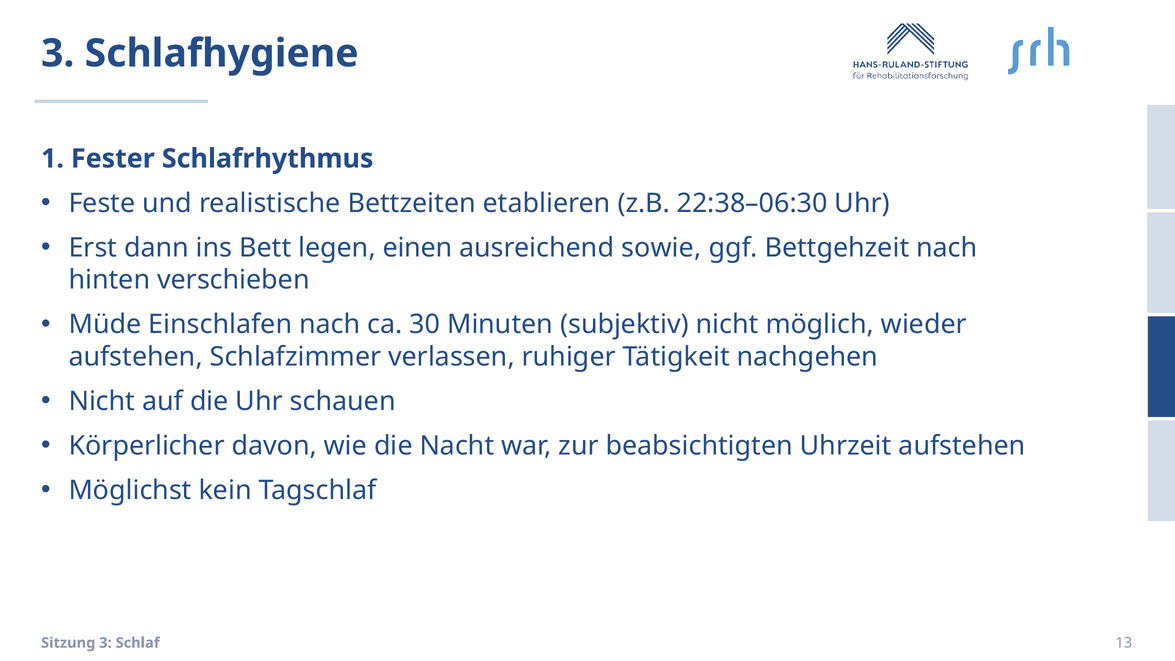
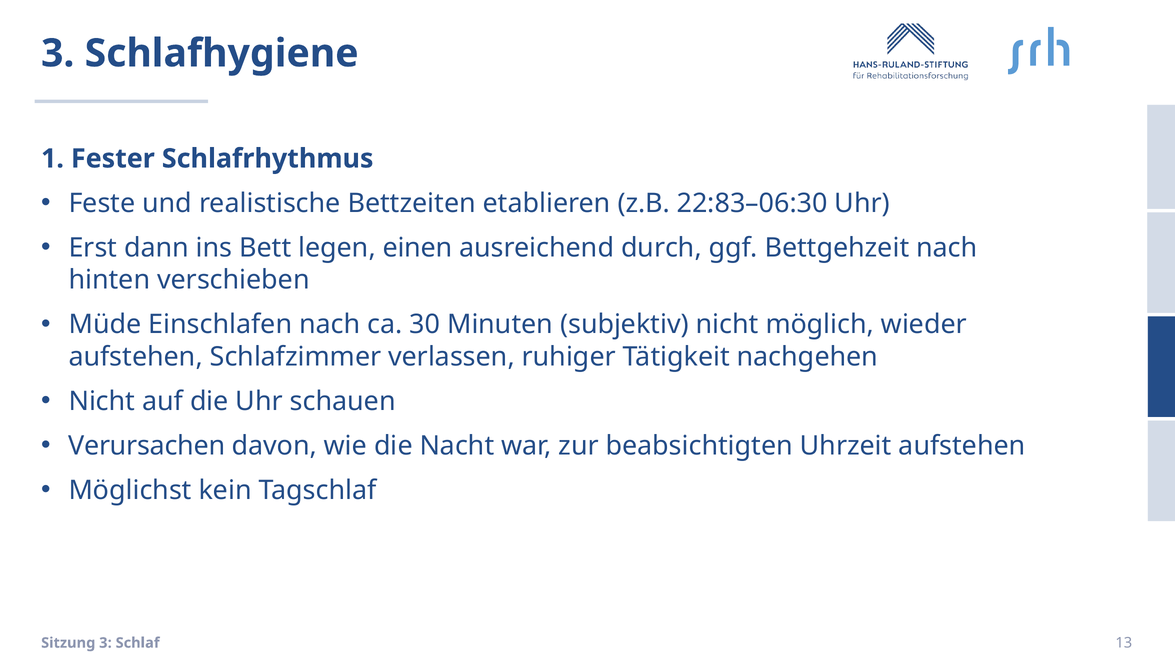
22:38–06:30: 22:38–06:30 -> 22:83–06:30 (752, 203)
sowie: sowie -> durch (661, 248)
Körperlicher: Körperlicher -> Verursachen (147, 446)
